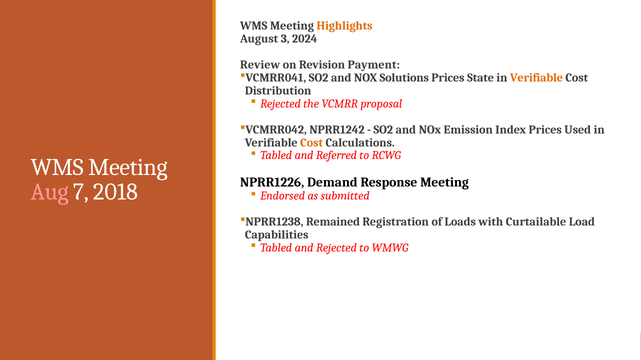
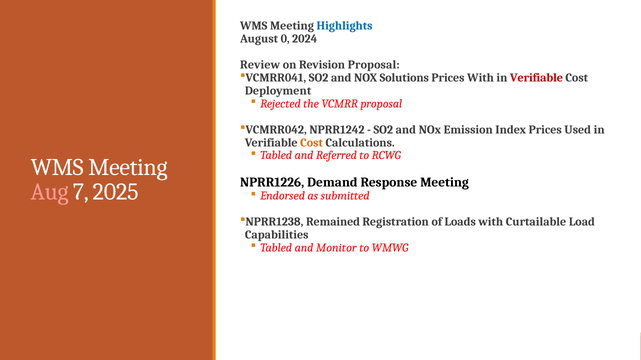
Highlights colour: orange -> blue (345, 26)
3: 3 -> 0 (285, 39)
Revision Payment: Payment -> Proposal (374, 65)
Prices State: State -> With (481, 78)
Verifiable colour: orange -> red (537, 78)
Distribution: Distribution -> Deployment (278, 91)
2018: 2018 -> 2025 (116, 192)
and Rejected: Rejected -> Monitor (336, 248)
